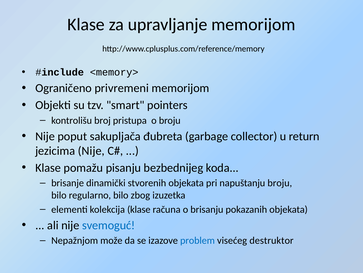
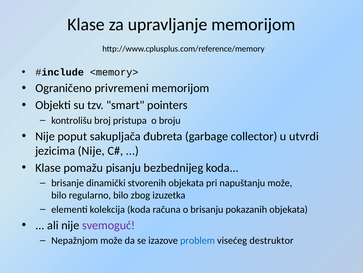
return: return -> utvrdi (304, 136)
napuštanju broju: broju -> može (280, 183)
kolekcija klase: klase -> koda (139, 209)
svemoguć colour: blue -> purple (109, 225)
